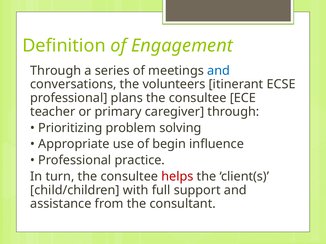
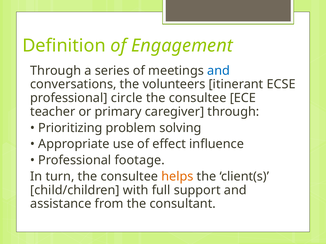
plans: plans -> circle (127, 98)
begin: begin -> effect (169, 144)
practice: practice -> footage (140, 161)
helps colour: red -> orange (177, 177)
